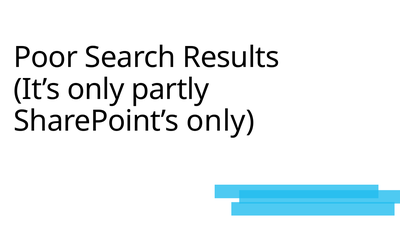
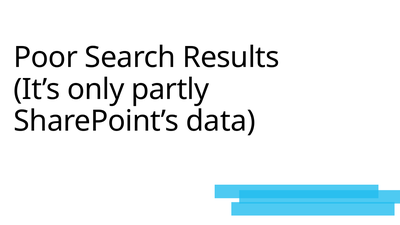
SharePoint’s only: only -> data (221, 121)
